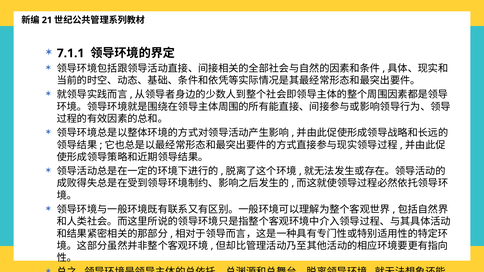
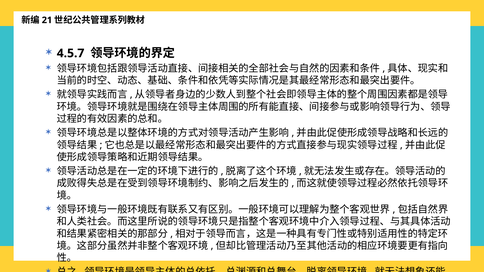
7.1.1: 7.1.1 -> 4.5.7 (71, 53)
